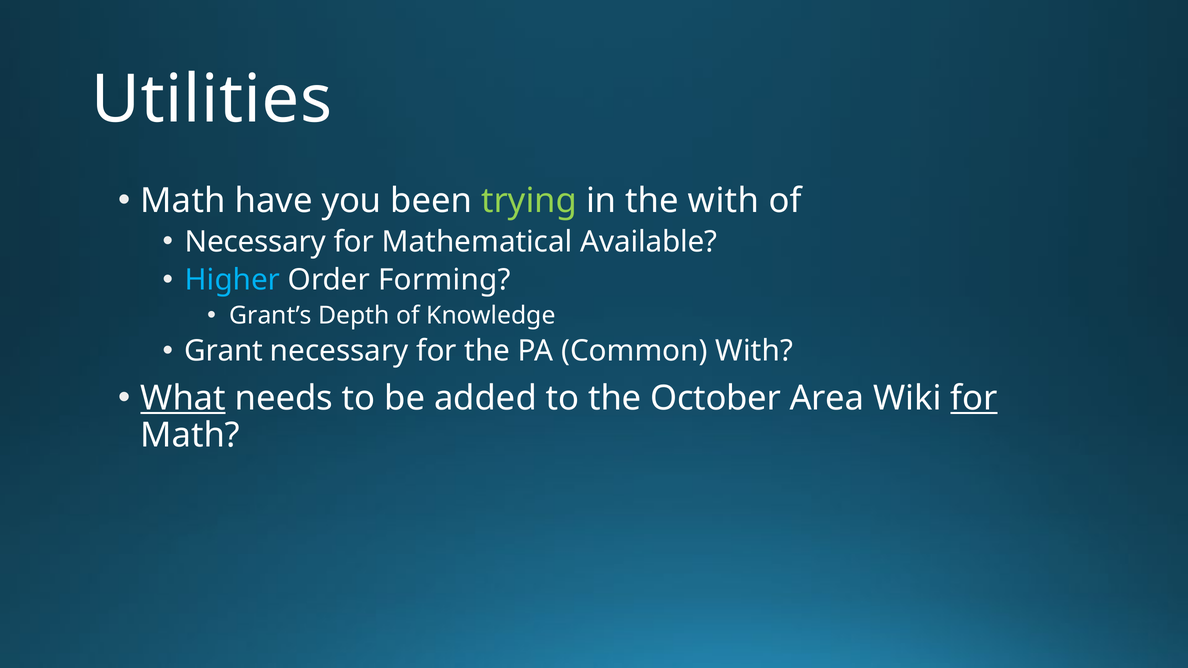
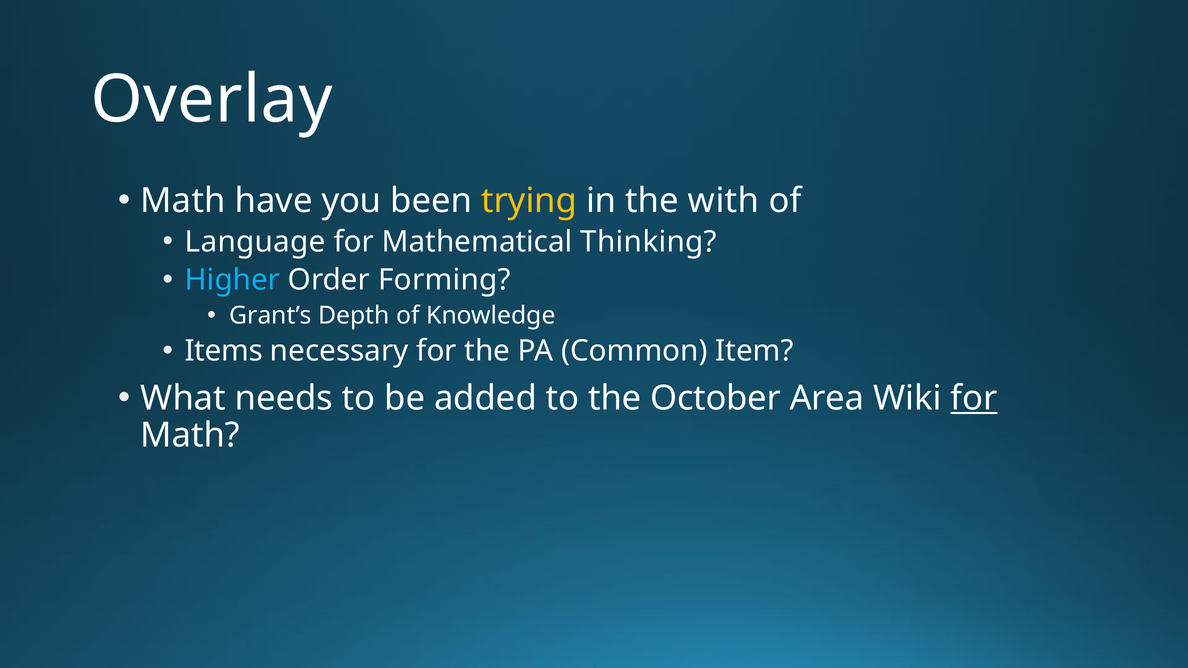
Utilities: Utilities -> Overlay (212, 100)
trying colour: light green -> yellow (529, 201)
Necessary: Necessary -> Language (255, 242)
Available: Available -> Thinking (649, 242)
Grant: Grant -> Items (224, 351)
Common With: With -> Item (754, 351)
What underline: present -> none (183, 398)
